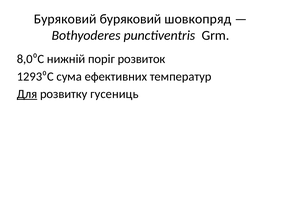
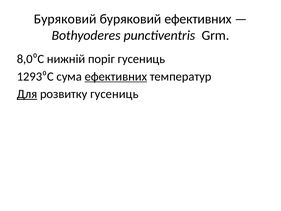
буряковий шовкопряд: шовкопряд -> ефективних (198, 19)
поріг розвиток: розвиток -> гусениць (141, 59)
ефективних underline: none -> present (116, 76)
